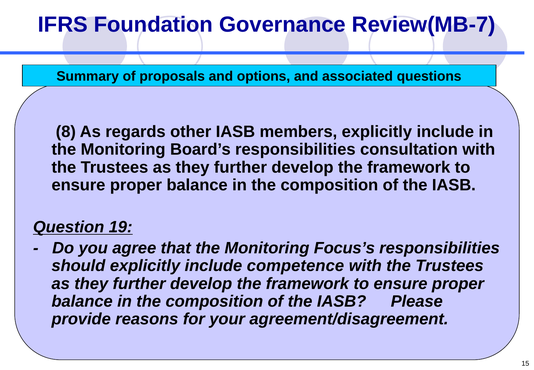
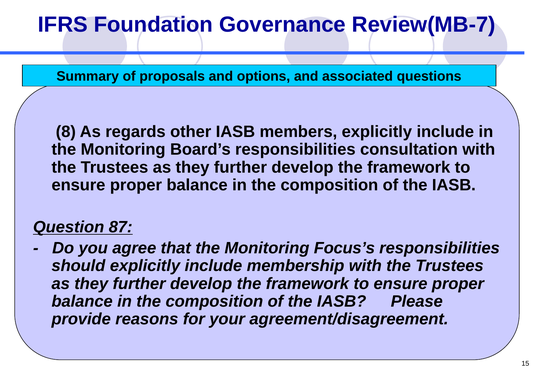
19: 19 -> 87 (121, 227)
competence: competence -> membership (296, 266)
